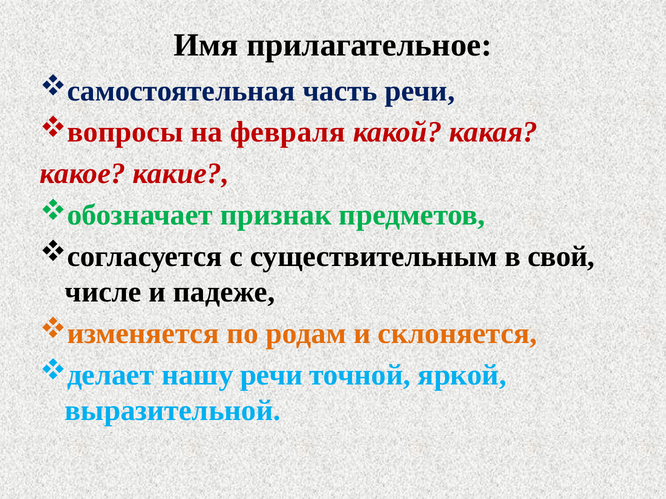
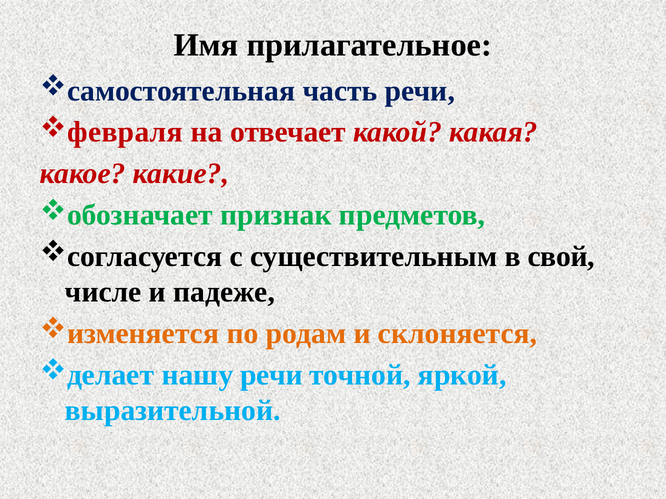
вопросы: вопросы -> февраля (125, 132)
февраля: февраля -> отвечает (288, 132)
